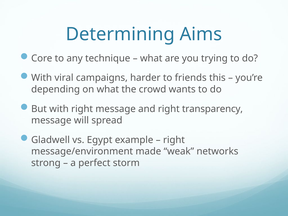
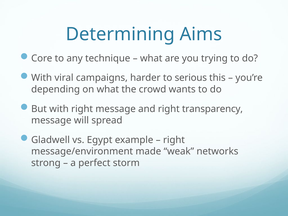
friends: friends -> serious (191, 78)
